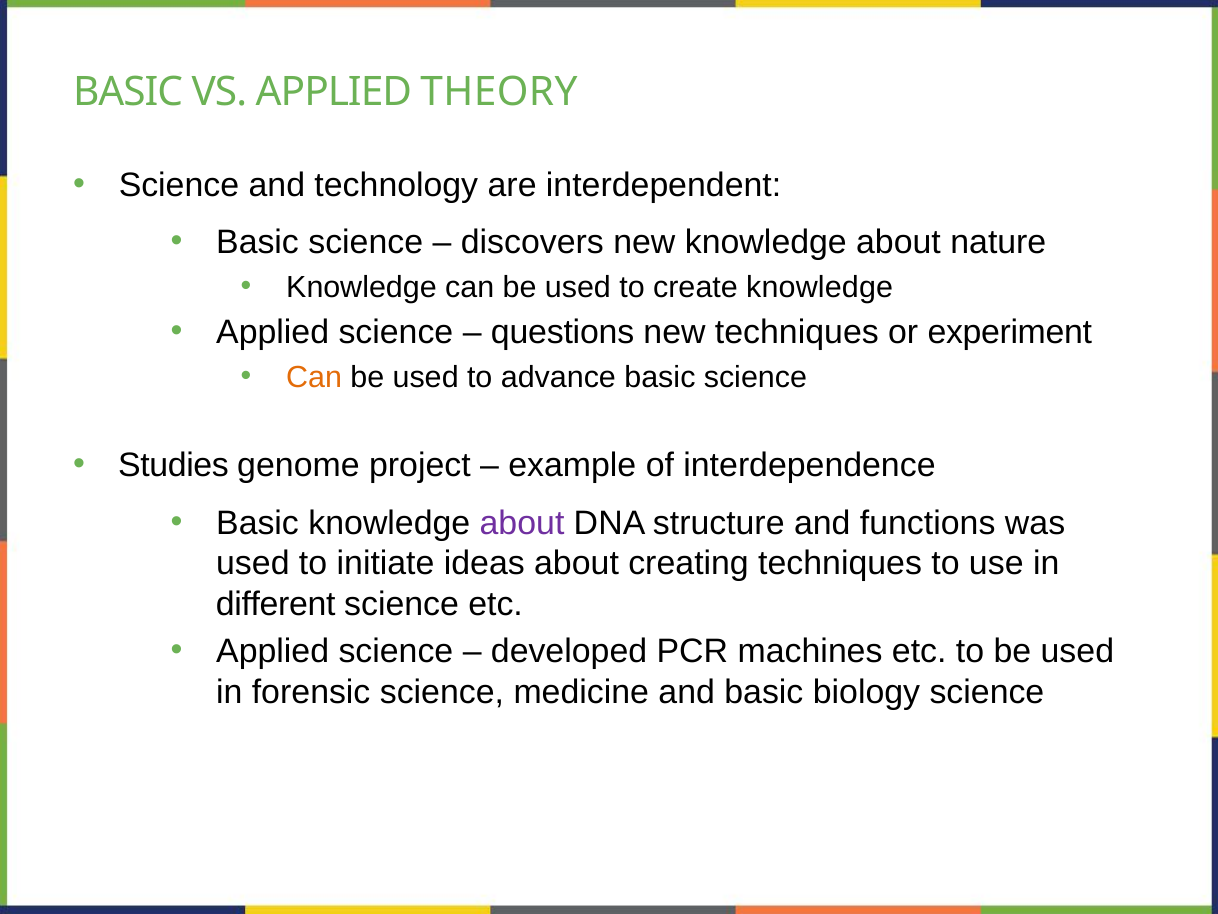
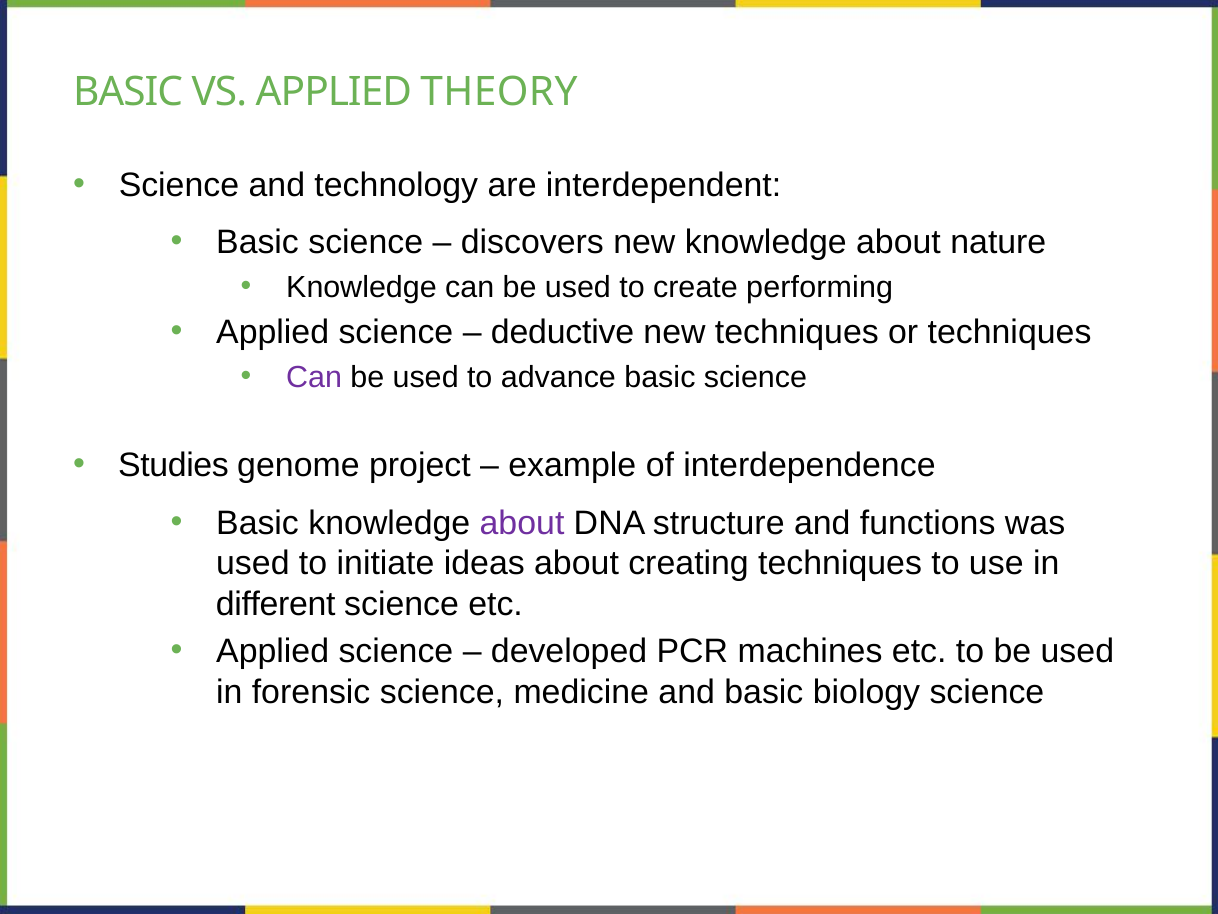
create knowledge: knowledge -> performing (820, 287)
questions: questions -> deductive (563, 333)
or experiment: experiment -> techniques (1010, 333)
Can colour: orange -> purple (314, 377)
